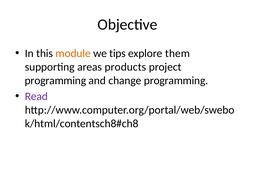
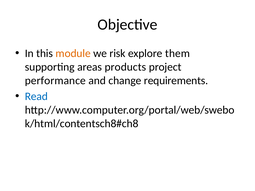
tips: tips -> risk (118, 53)
programming: programming -> performance (55, 81)
change programming: programming -> requirements (176, 81)
Read colour: purple -> blue (36, 97)
